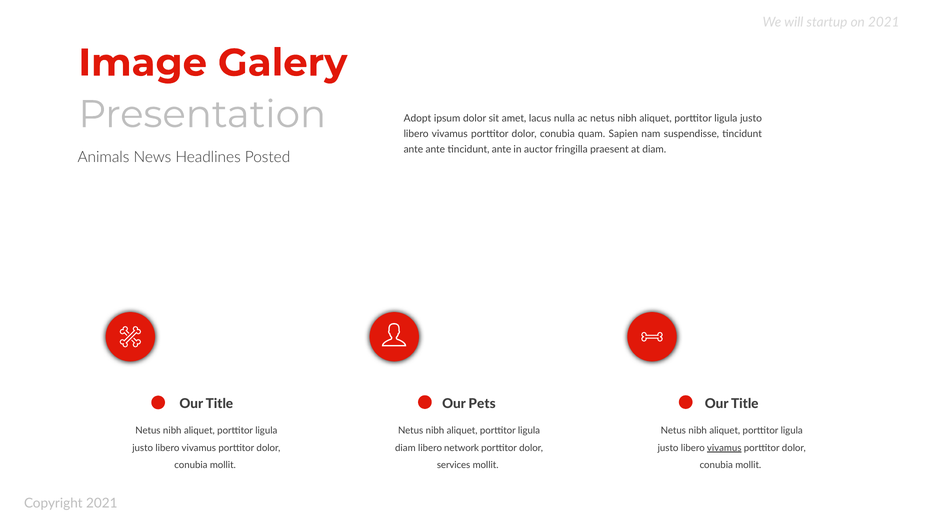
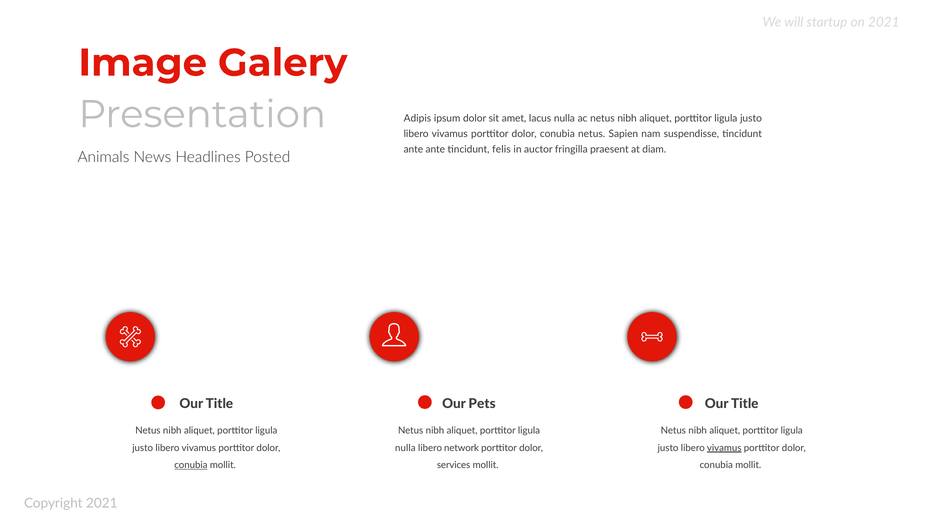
Adopt: Adopt -> Adipis (417, 119)
conubia quam: quam -> netus (592, 134)
ante tincidunt ante: ante -> felis (501, 150)
diam: diam -> nulla (405, 448)
conubia underline: none -> present (191, 466)
